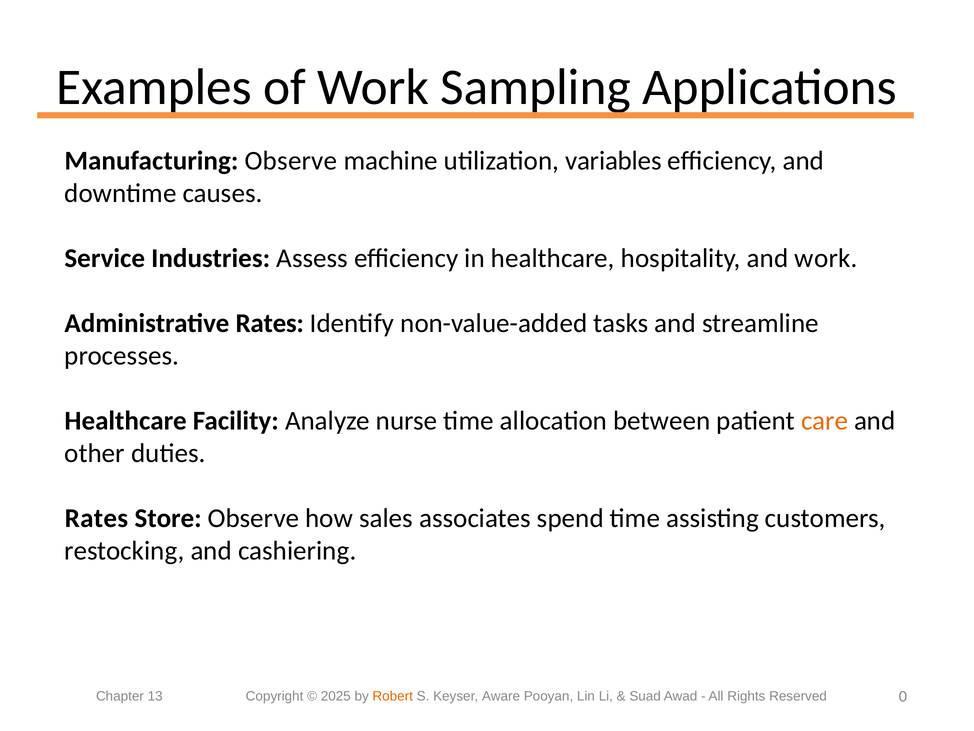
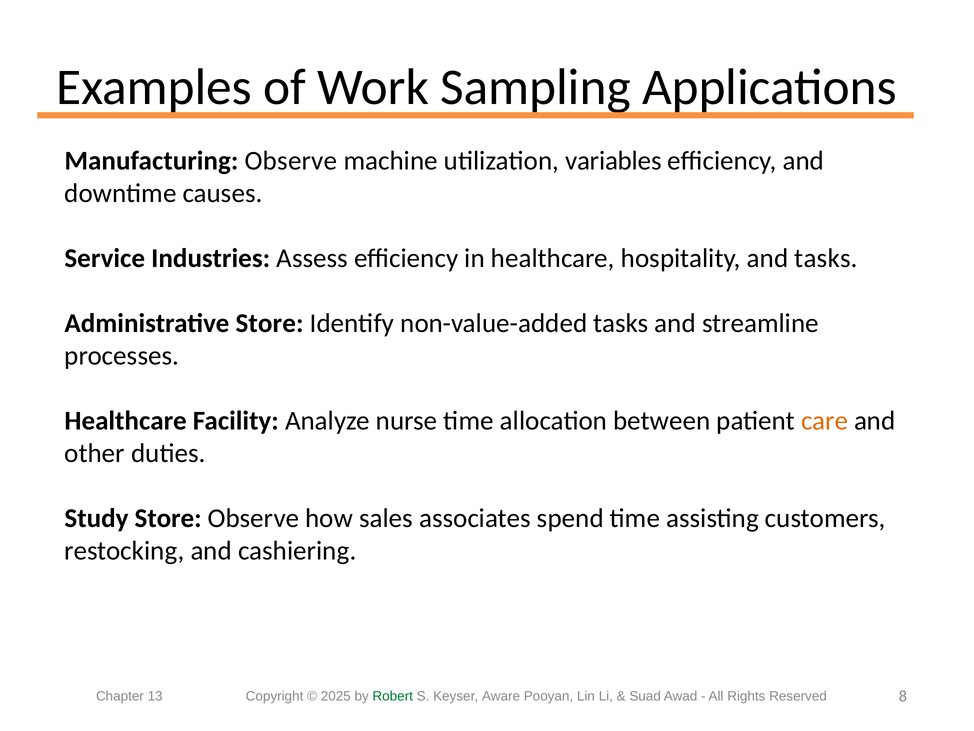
and work: work -> tasks (826, 258)
Administrative Rates: Rates -> Store (270, 323)
Rates: Rates -> Study (97, 518)
Robert colour: orange -> green (393, 696)
0: 0 -> 8 (903, 696)
